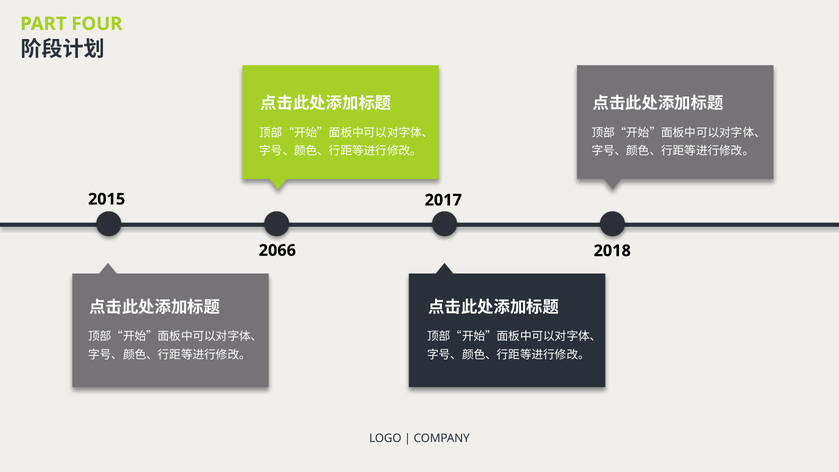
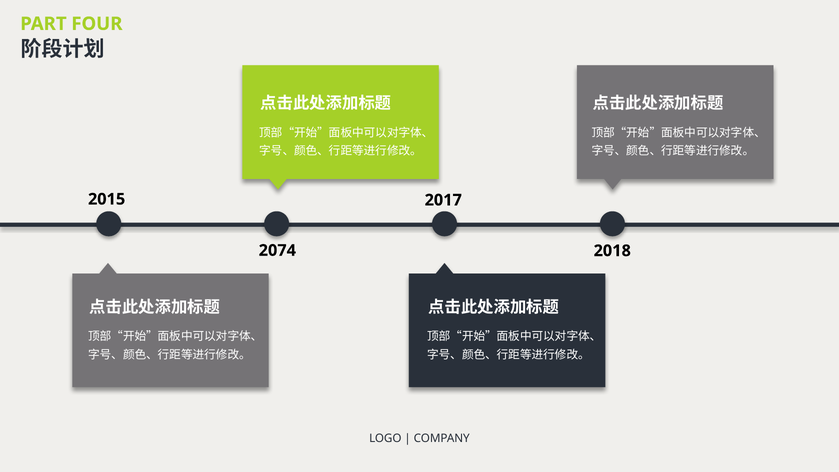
2066: 2066 -> 2074 (277, 250)
